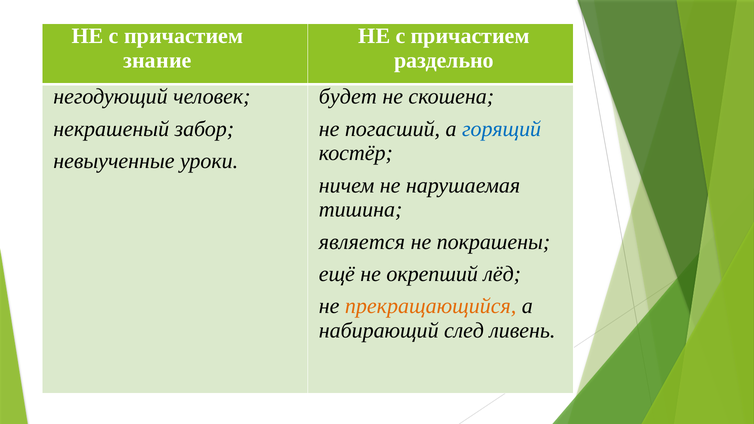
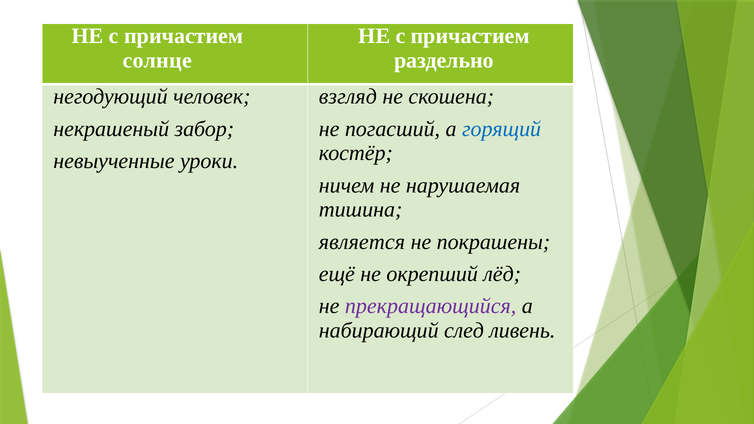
знание: знание -> солнце (157, 61)
будет: будет -> взгляд (348, 97)
прекращающийся colour: orange -> purple (431, 306)
